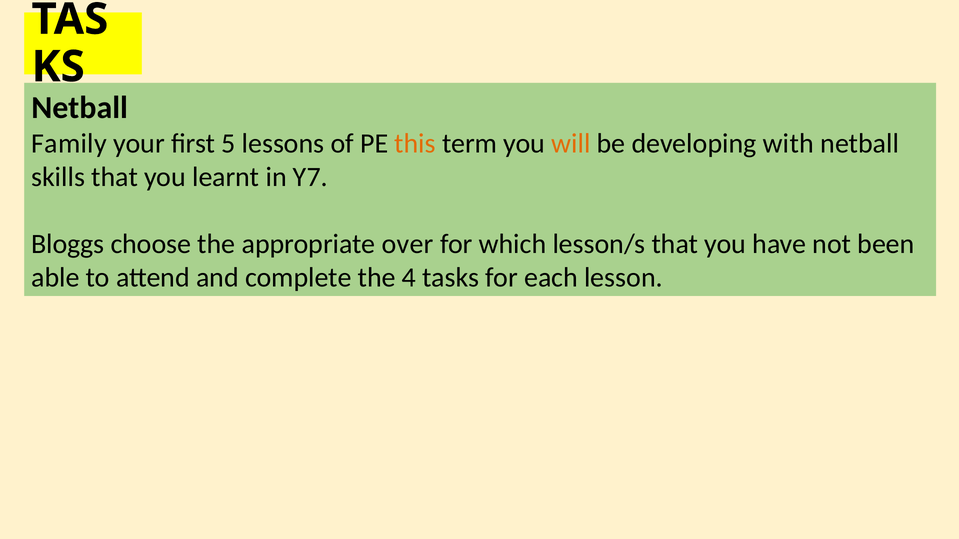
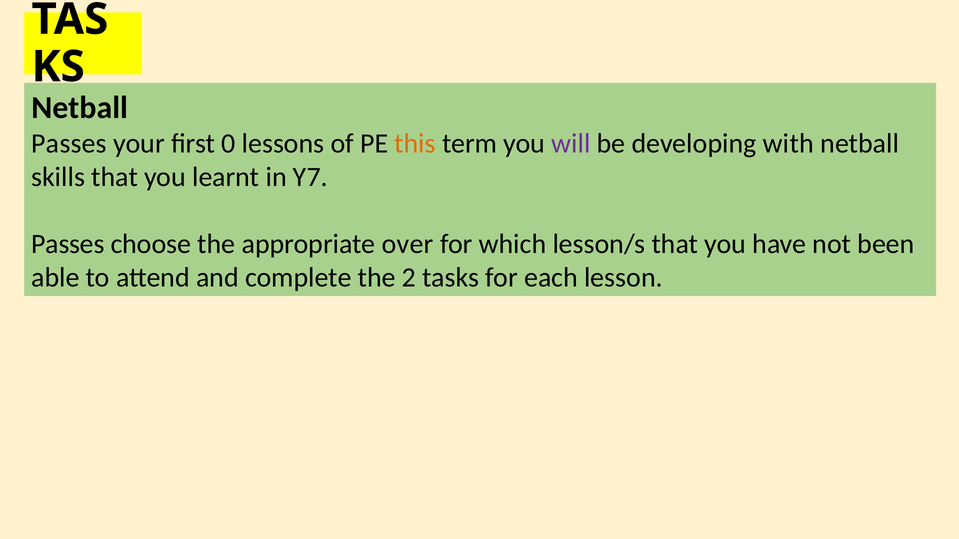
Family: Family -> Passes (69, 143)
5: 5 -> 0 (228, 143)
will colour: orange -> purple (571, 143)
Bloggs: Bloggs -> Passes (68, 244)
4: 4 -> 2 (409, 278)
